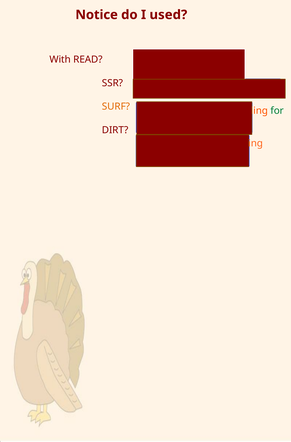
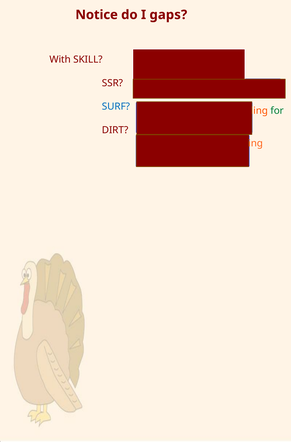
used: used -> gaps (168, 15)
With READ: READ -> SKILL (88, 60)
SURF colour: orange -> blue (116, 107)
